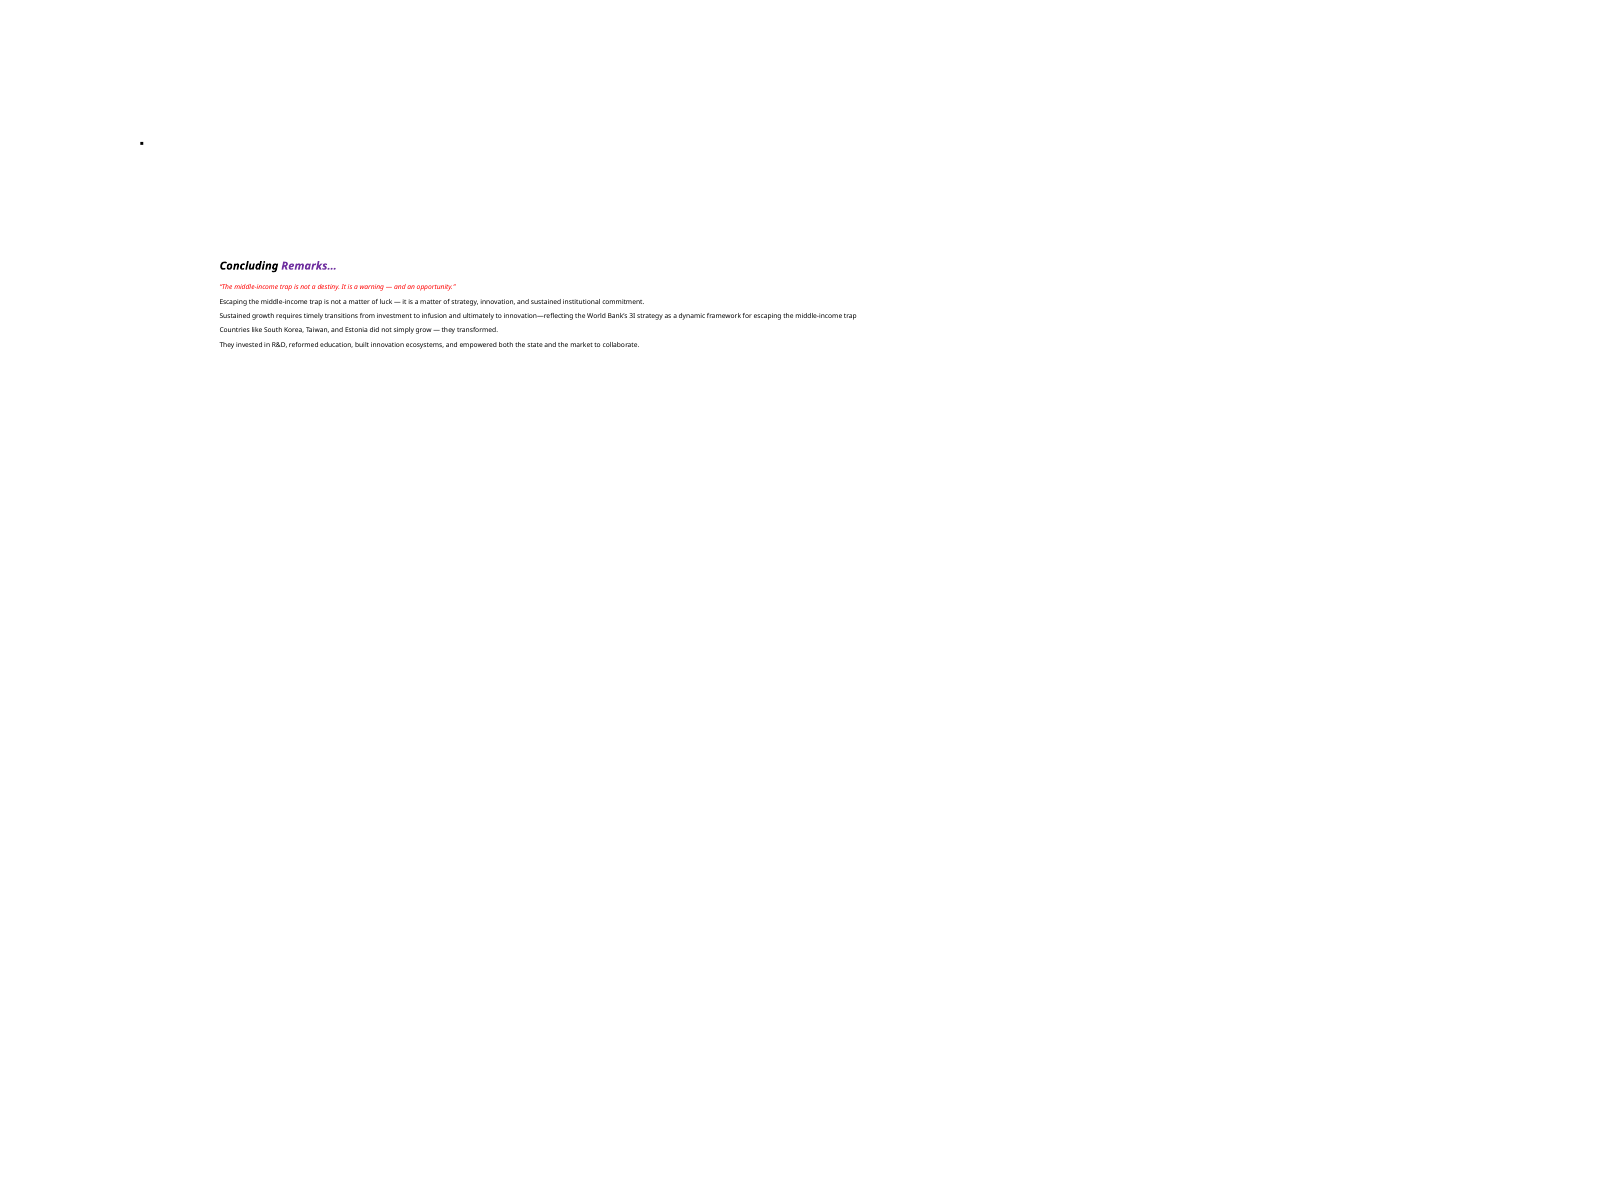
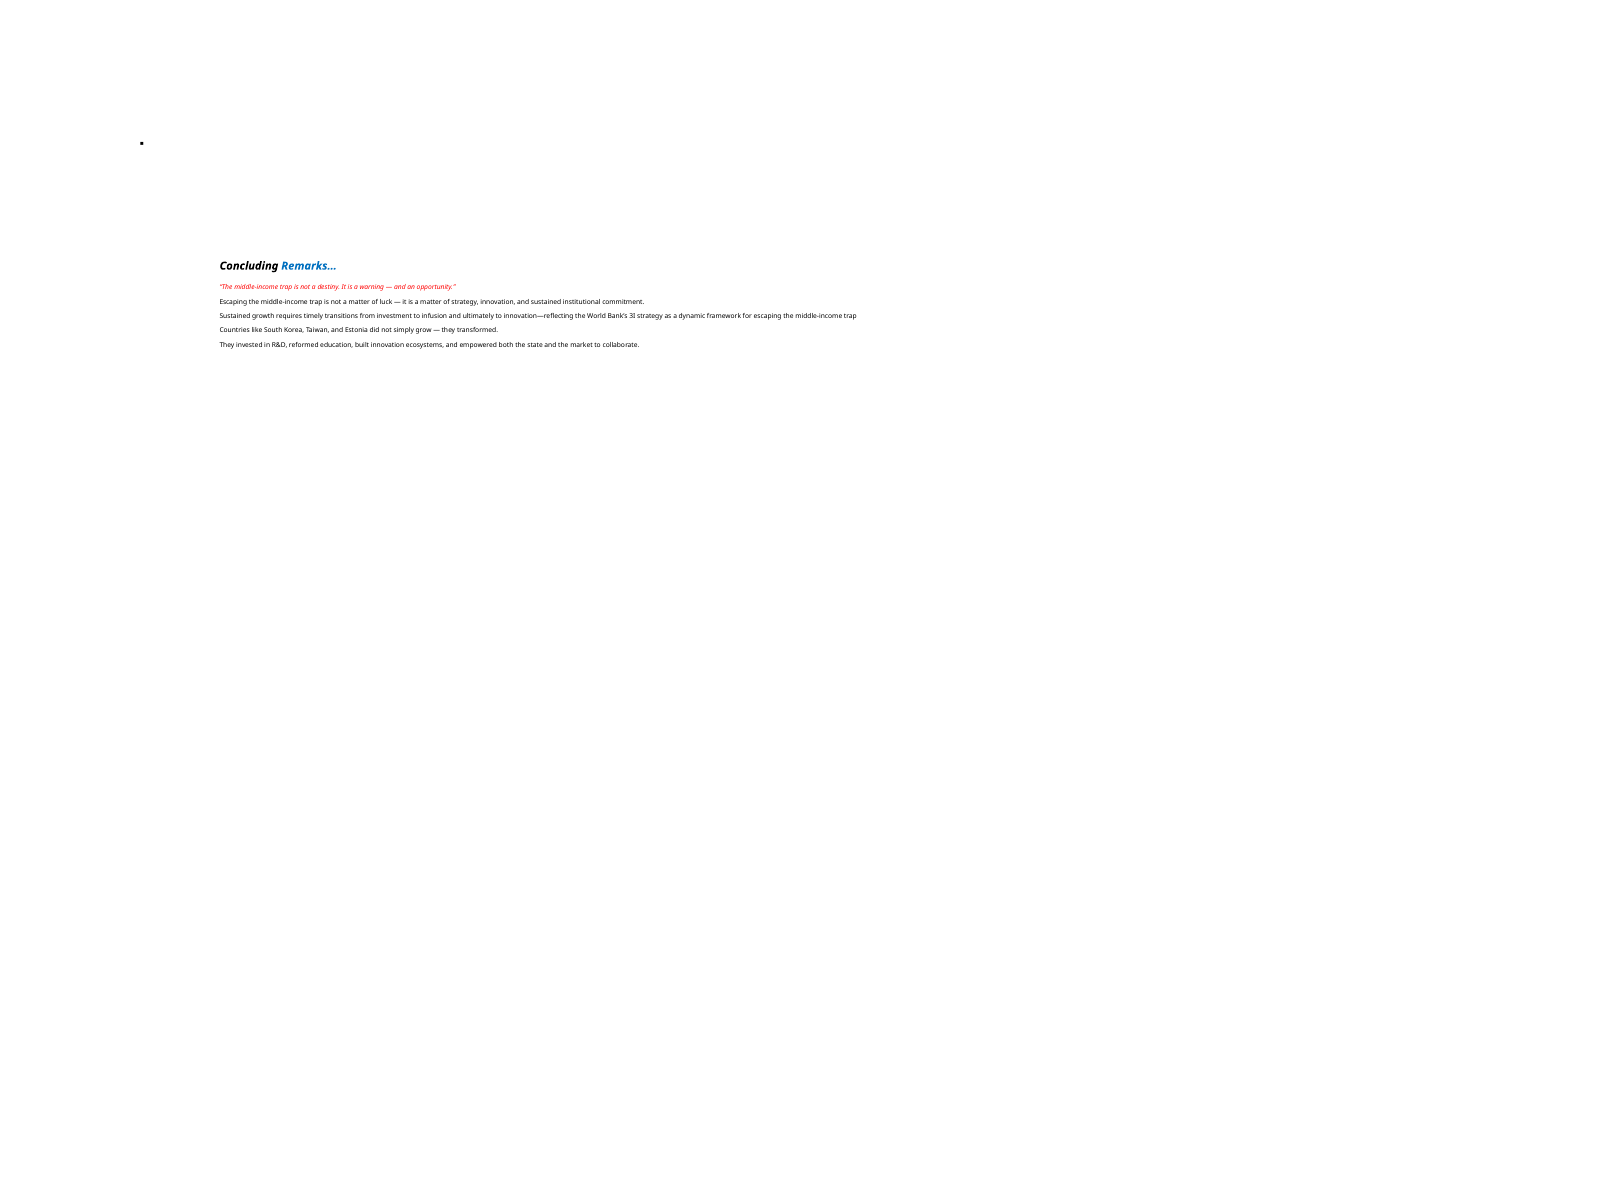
Remarks… colour: purple -> blue (309, 266)
